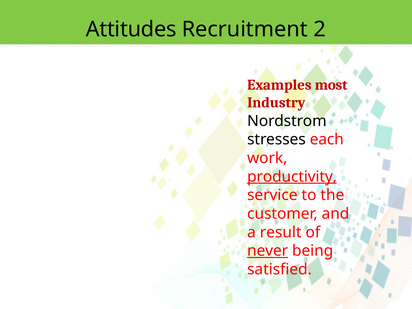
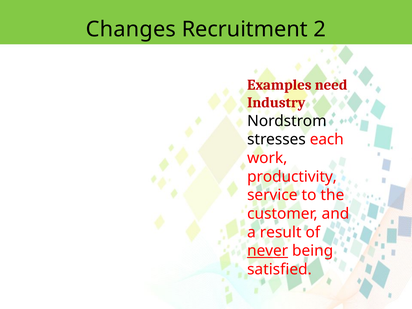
Attitudes: Attitudes -> Changes (131, 29)
most: most -> need (331, 85)
productivity underline: present -> none (292, 177)
